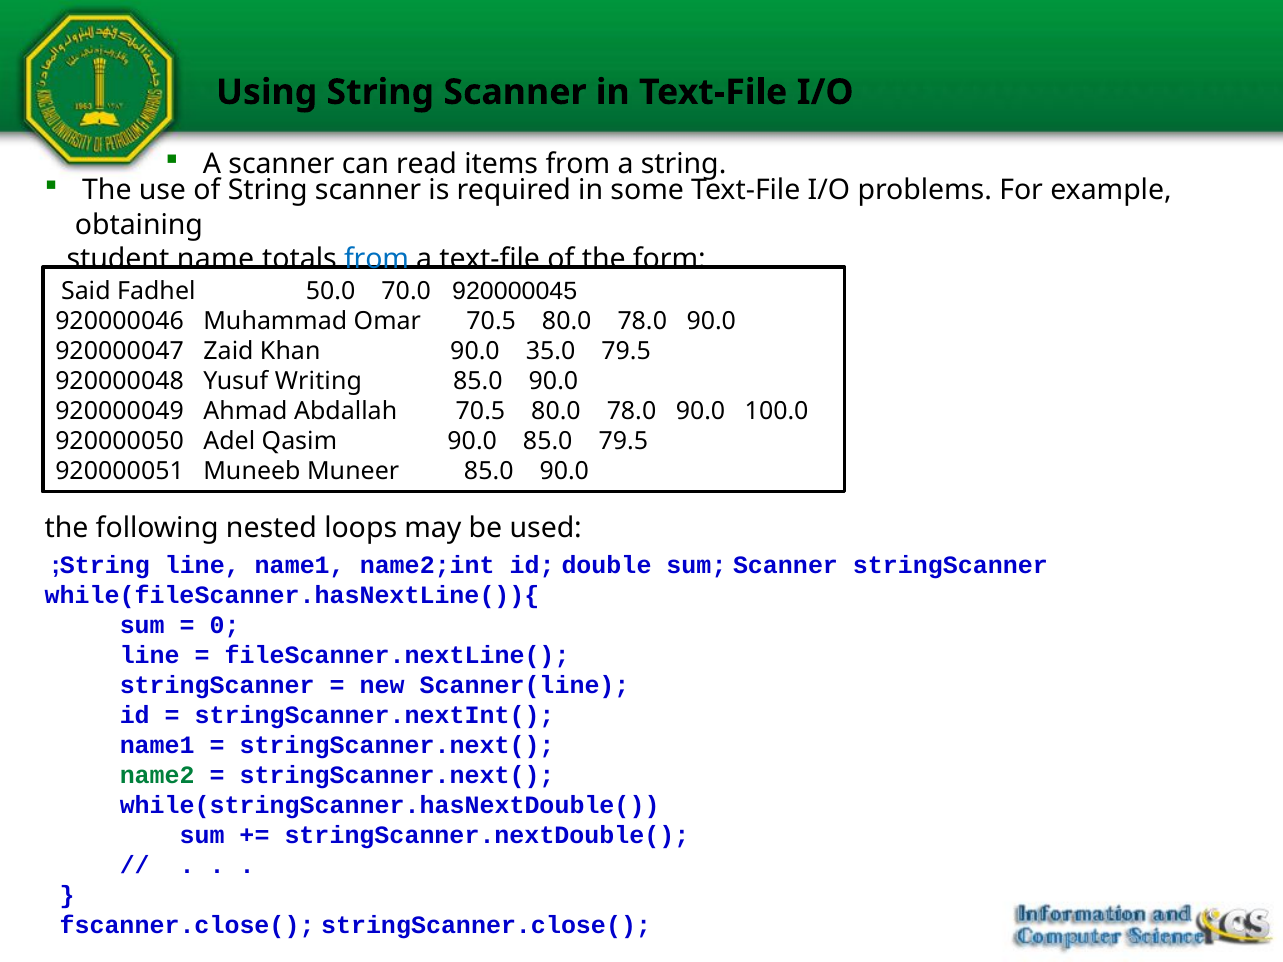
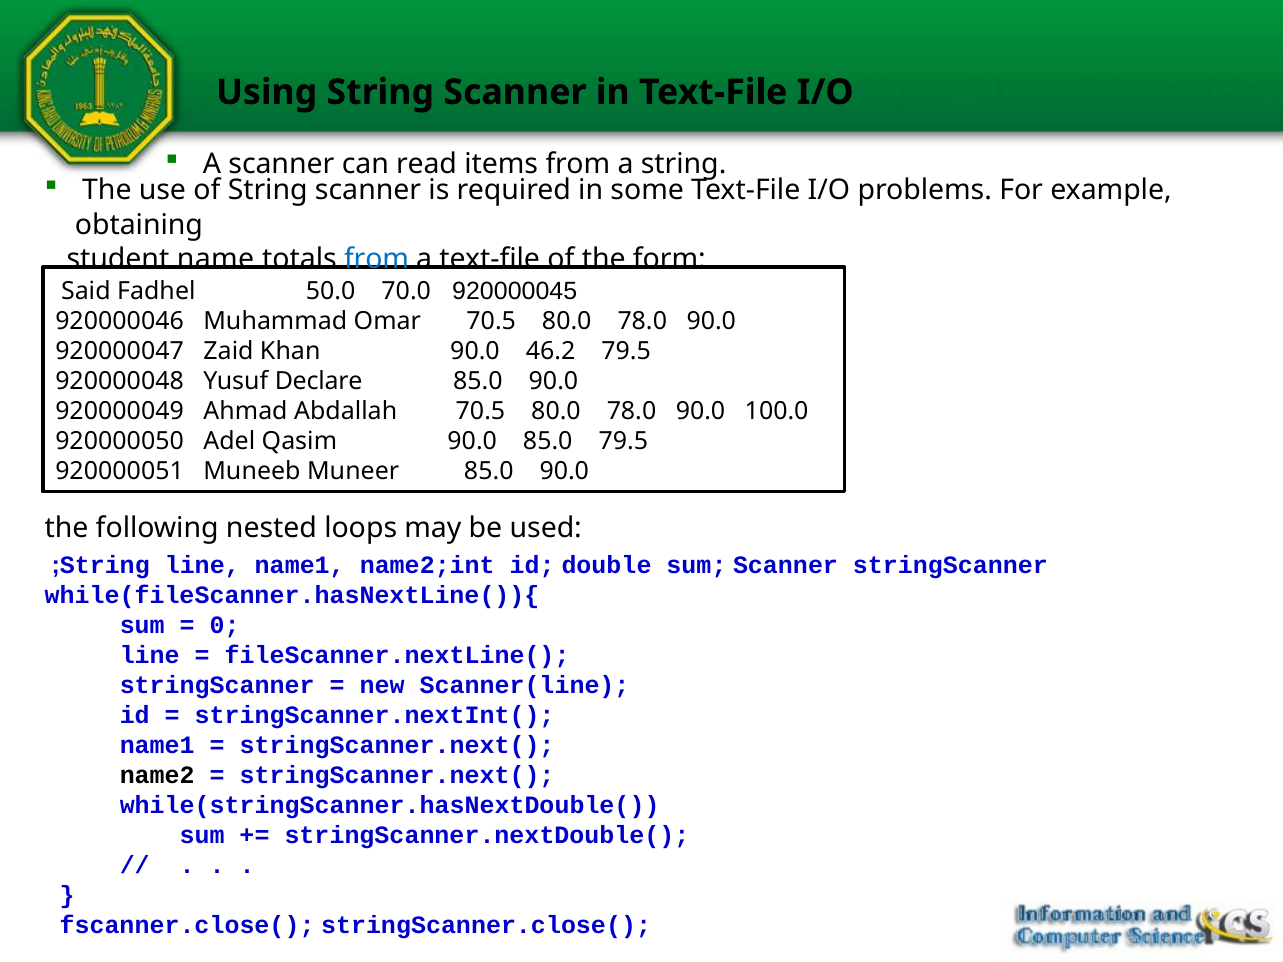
35.0: 35.0 -> 46.2 (551, 351)
Writing: Writing -> Declare (319, 381)
name2 colour: green -> black (157, 775)
